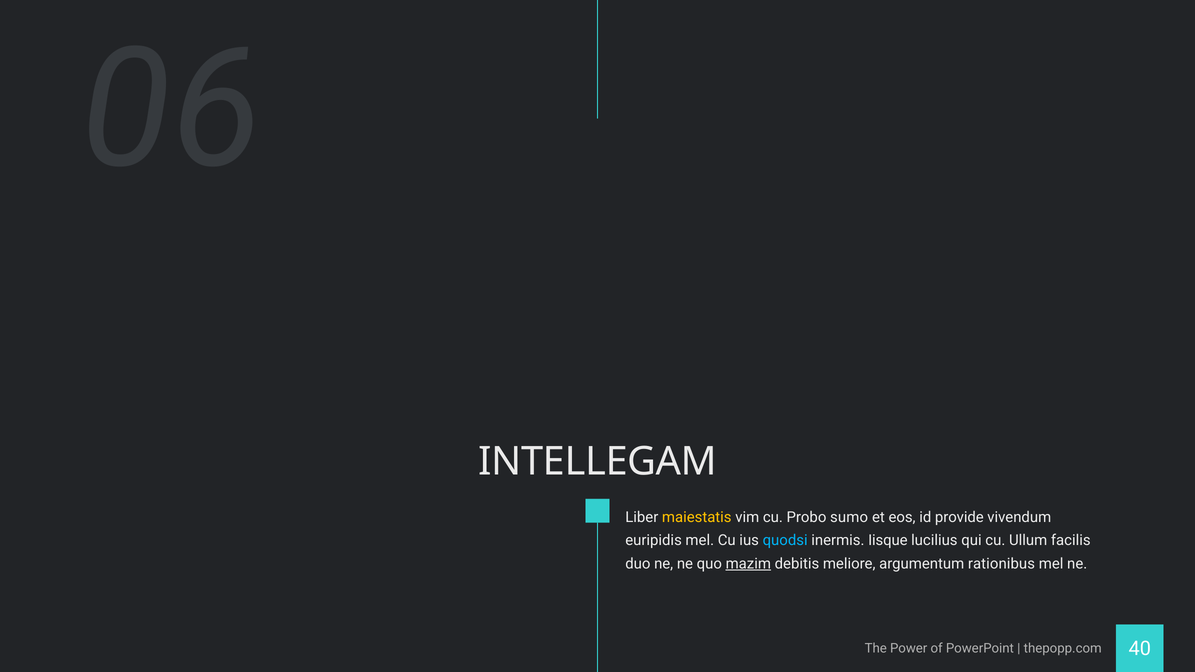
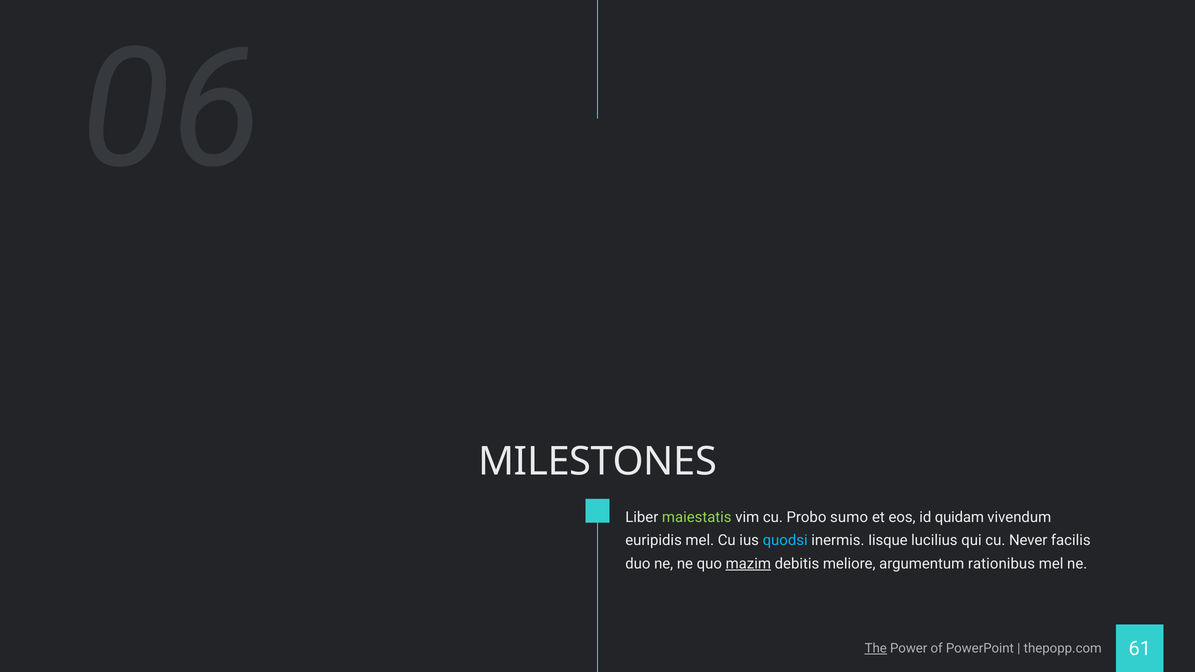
INTELLEGAM: INTELLEGAM -> MILESTONES (598, 462)
maiestatis colour: yellow -> light green (697, 517)
provide: provide -> quidam (959, 517)
Ullum: Ullum -> Never (1028, 541)
The underline: none -> present (876, 648)
40: 40 -> 61 (1140, 649)
